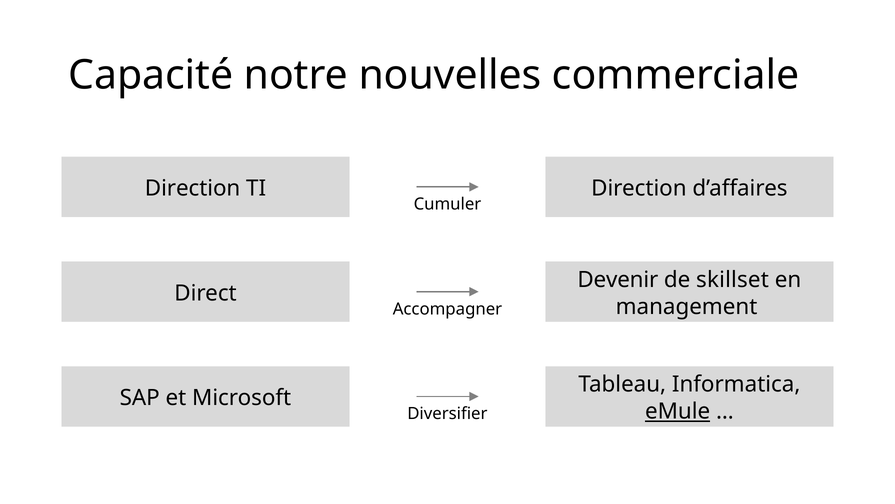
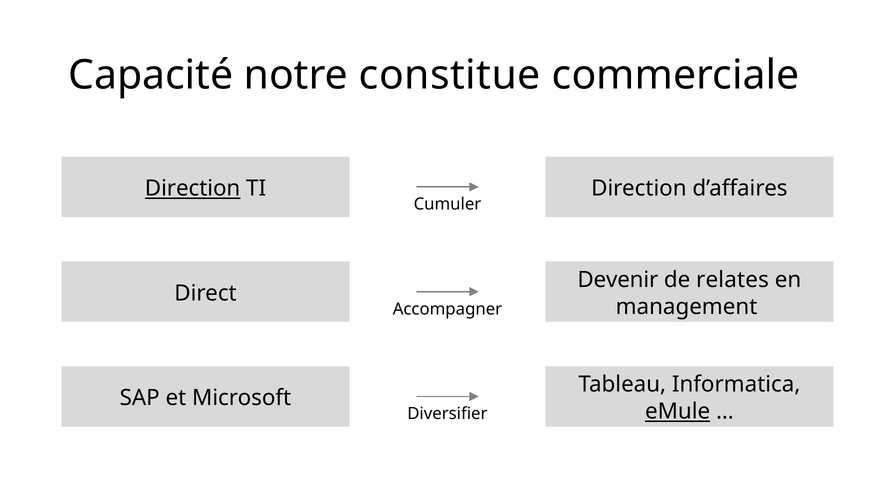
nouvelles: nouvelles -> constitue (450, 75)
Direction underline: none -> present (193, 188)
skillset: skillset -> relates (733, 280)
